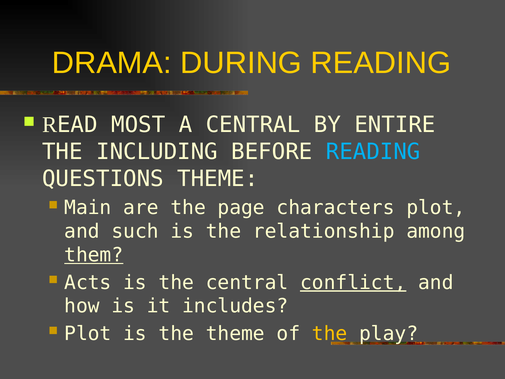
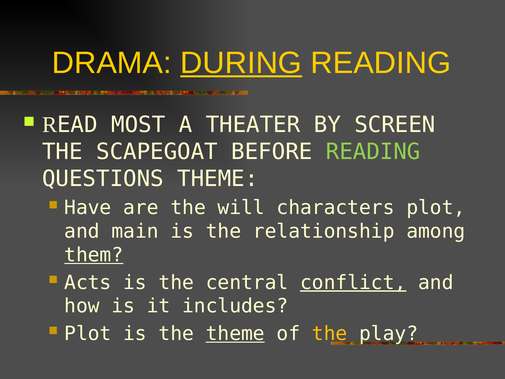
DURING underline: none -> present (241, 63)
A CENTRAL: CENTRAL -> THEATER (253, 125)
ENTIRE: ENTIRE -> SCREEN (395, 125)
INCLUDING: INCLUDING -> SCAPEGOAT (157, 152)
READING colour: light blue -> light green (373, 152)
Main: Main -> Have (88, 208)
page: page -> will (241, 208)
such: such -> main (135, 231)
theme underline: none -> present (235, 333)
